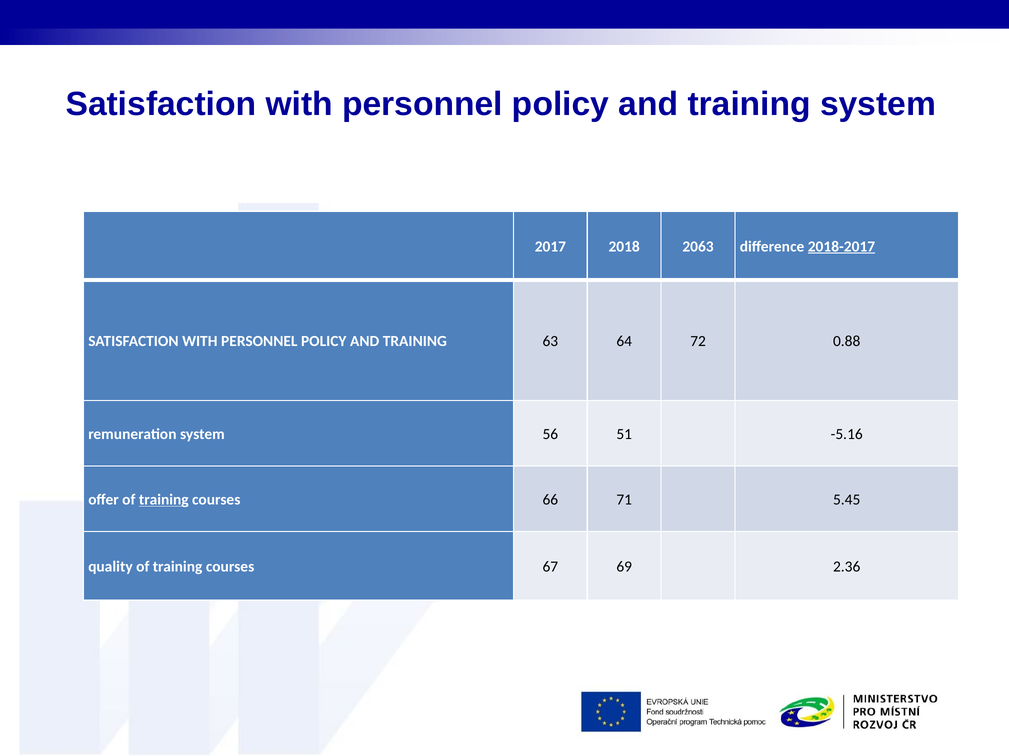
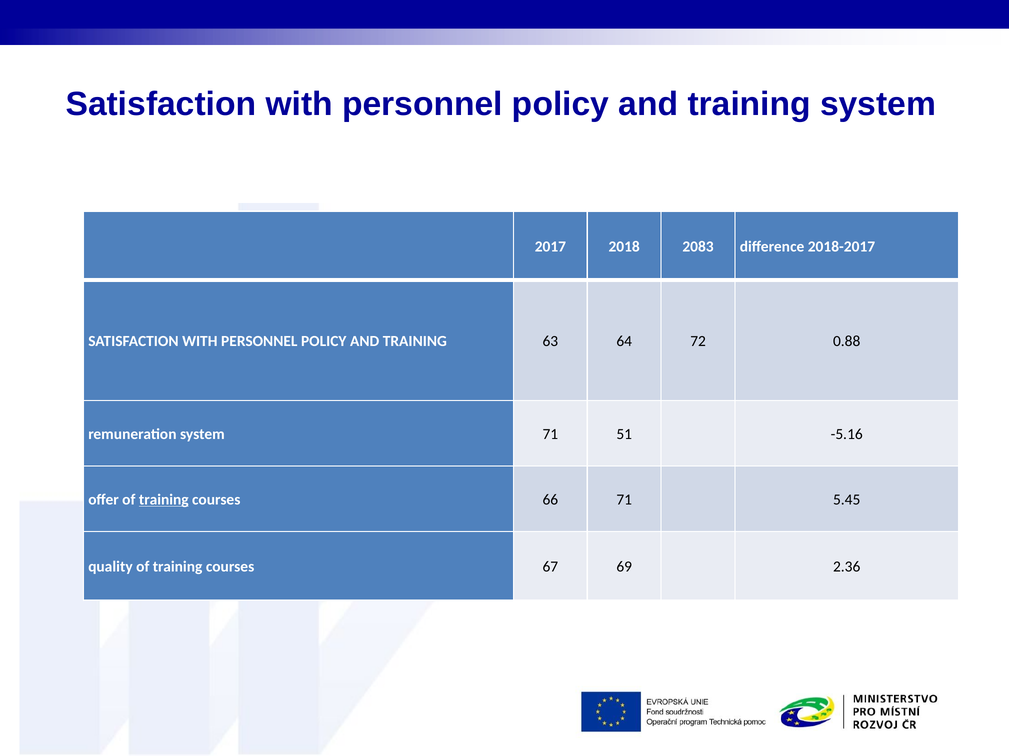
2063: 2063 -> 2083 (698, 247)
2018-2017 underline: present -> none (841, 247)
system 56: 56 -> 71 (550, 435)
